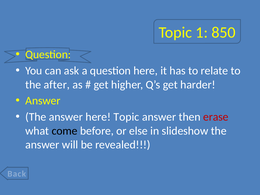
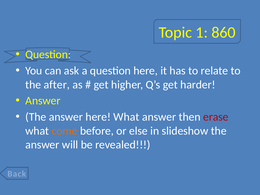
850: 850 -> 860 (224, 33)
here Topic: Topic -> What (126, 117)
come colour: black -> orange (65, 131)
